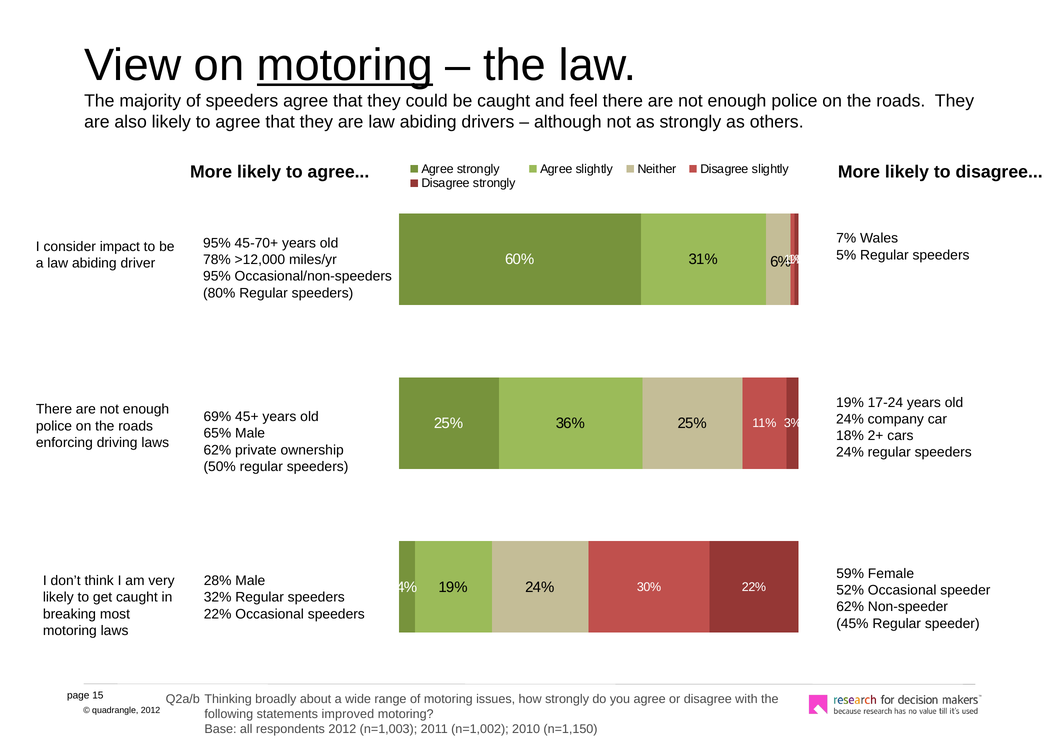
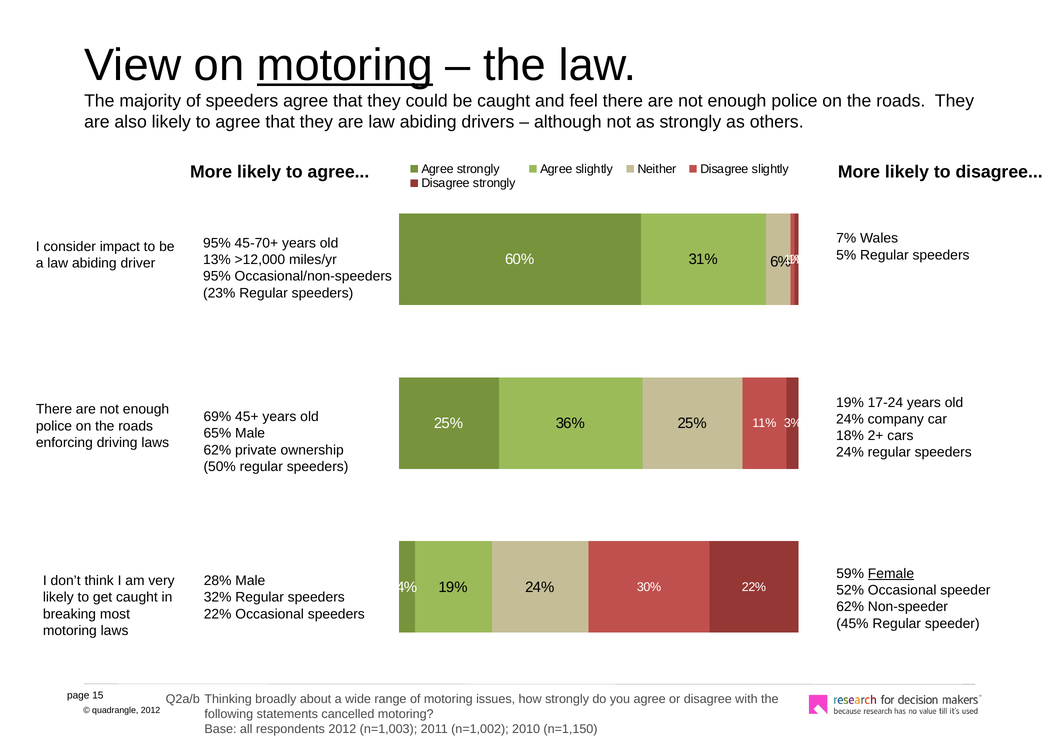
78%: 78% -> 13% (217, 260)
80%: 80% -> 23% (219, 293)
Female underline: none -> present (891, 574)
improved: improved -> cancelled (348, 714)
